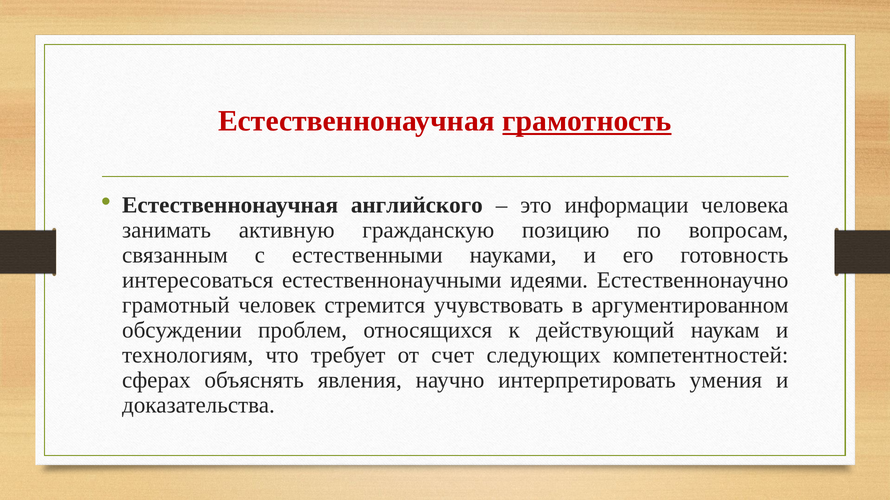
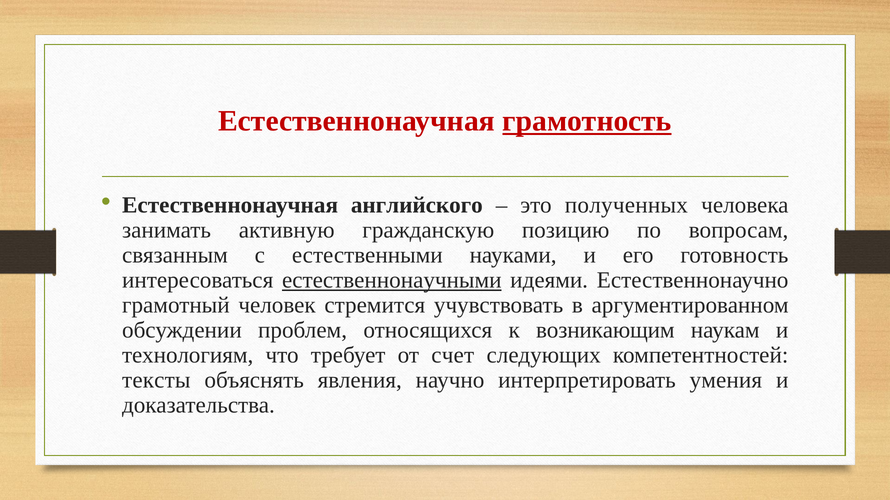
информации: информации -> полученных (626, 206)
естественнонаучными underline: none -> present (392, 281)
действующий: действующий -> возникающим (605, 331)
сферах: сферах -> тексты (156, 381)
